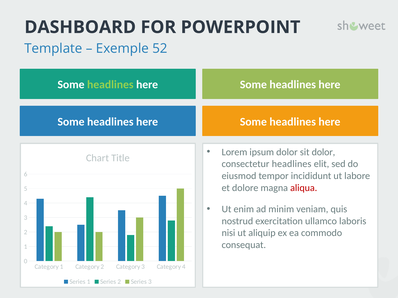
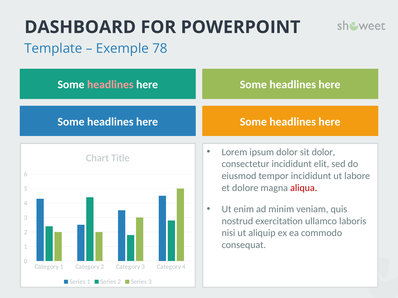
52: 52 -> 78 (160, 49)
headlines colour: light green -> pink (110, 85)
consectetur headlines: headlines -> incididunt (292, 164)
